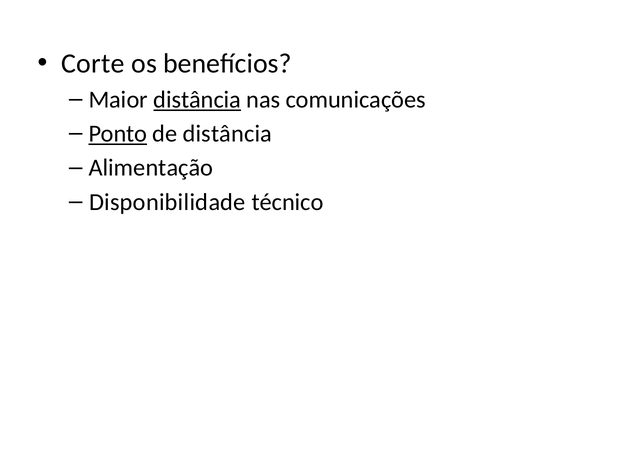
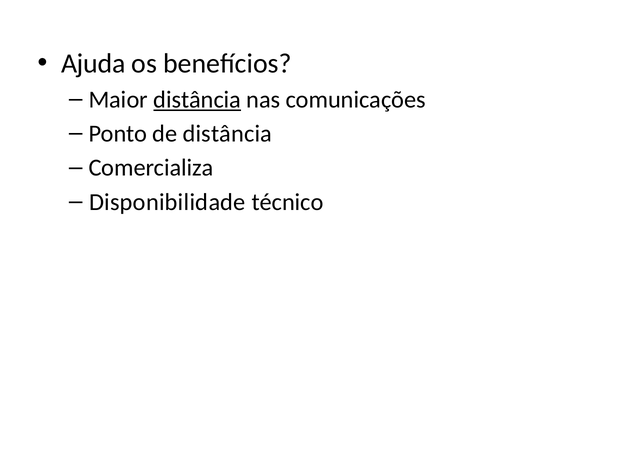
Corte: Corte -> Ajuda (93, 64)
Ponto underline: present -> none (118, 134)
Alimentação: Alimentação -> Comercializa (151, 168)
